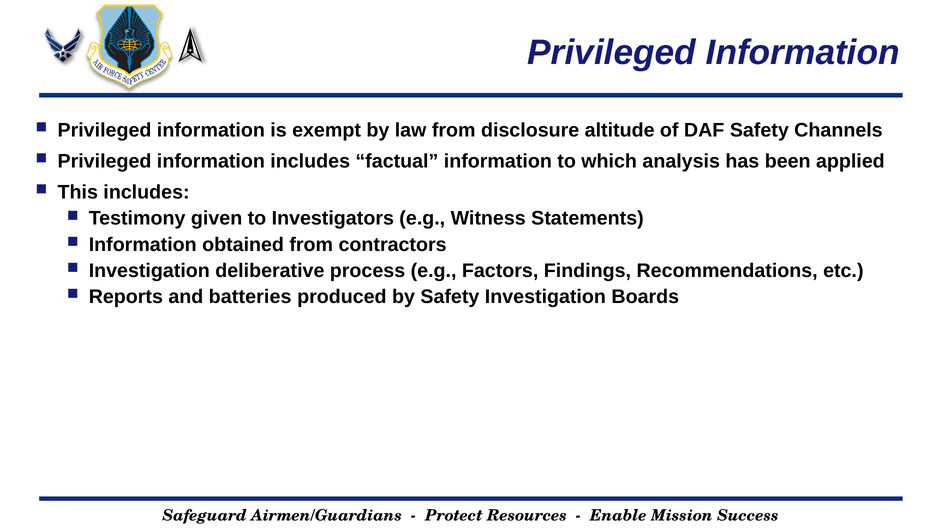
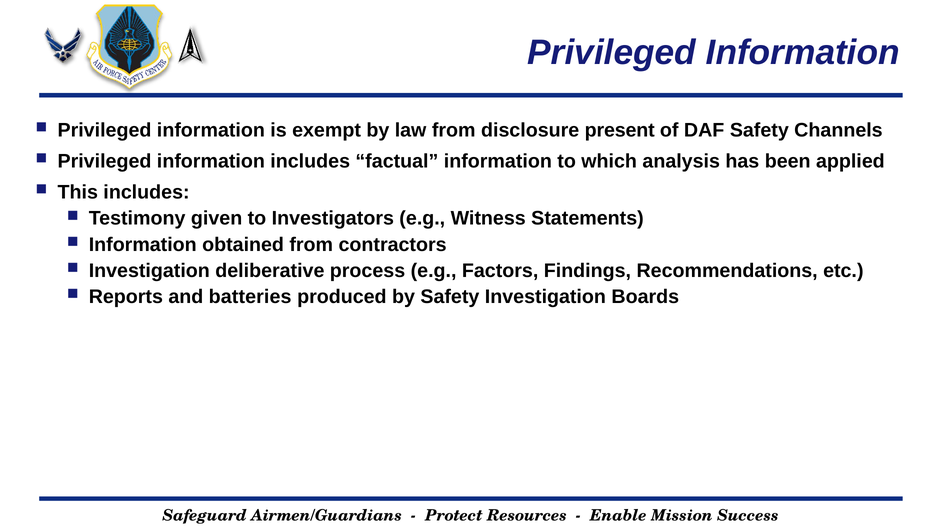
altitude: altitude -> present (620, 130)
